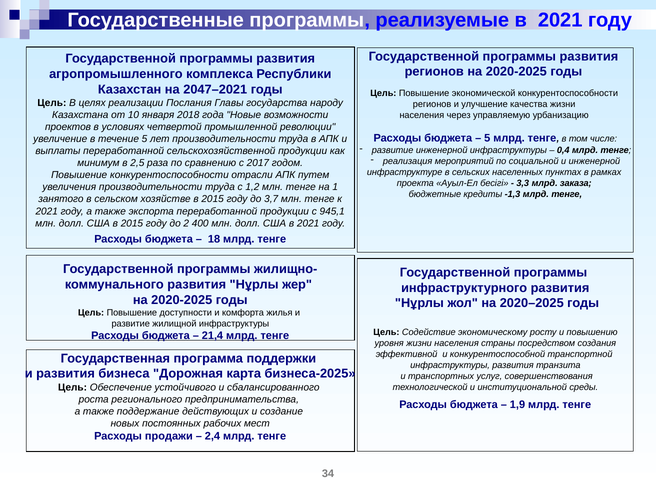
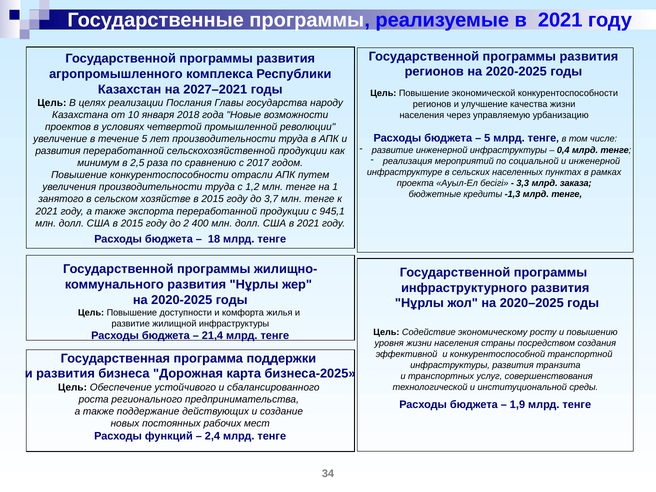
2047–2021: 2047–2021 -> 2027–2021 (215, 89)
выплаты: выплаты -> развития (58, 151)
продажи: продажи -> функций (169, 436)
